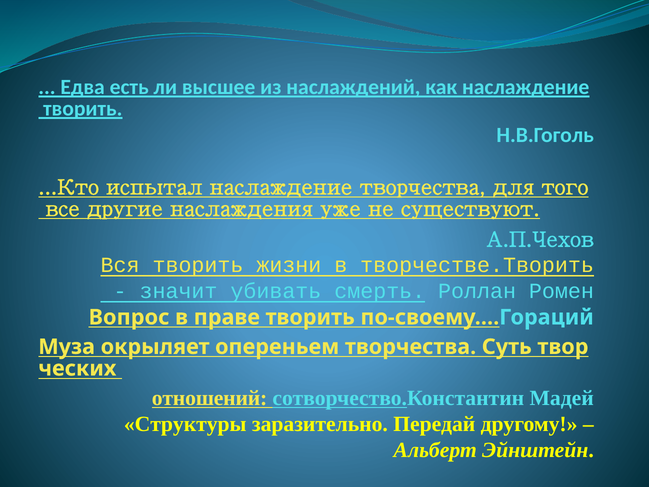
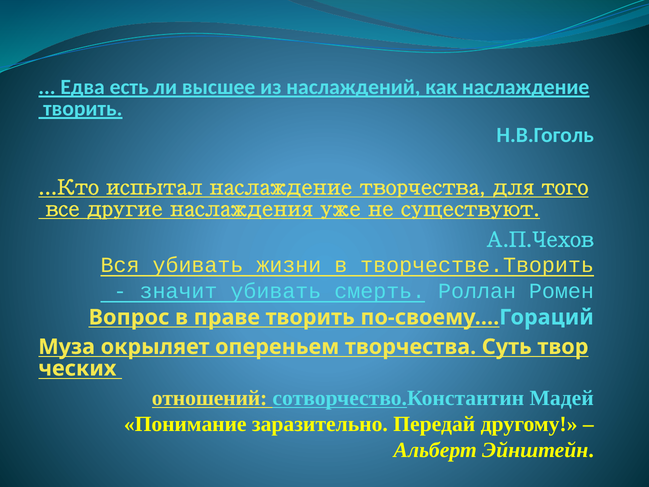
Вся творить: творить -> убивать (198, 265)
Структуры: Структуры -> Понимание (185, 424)
